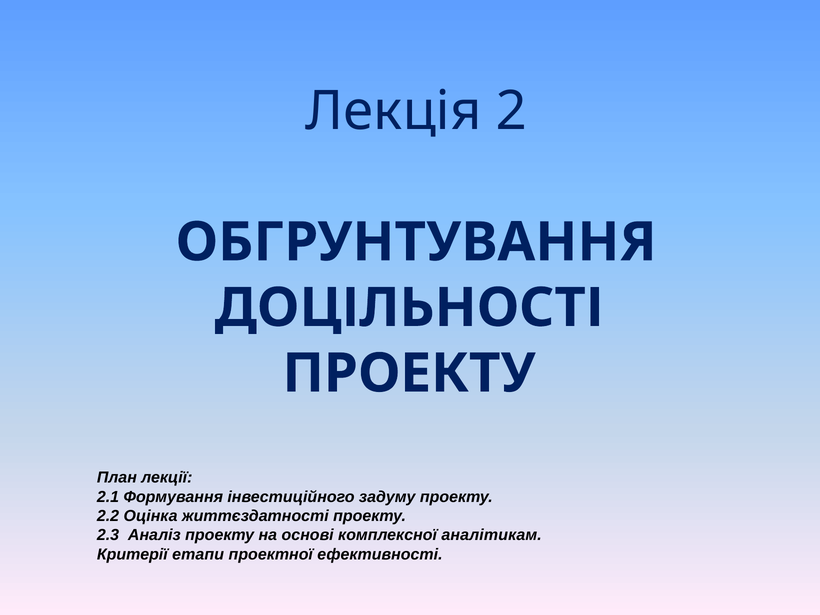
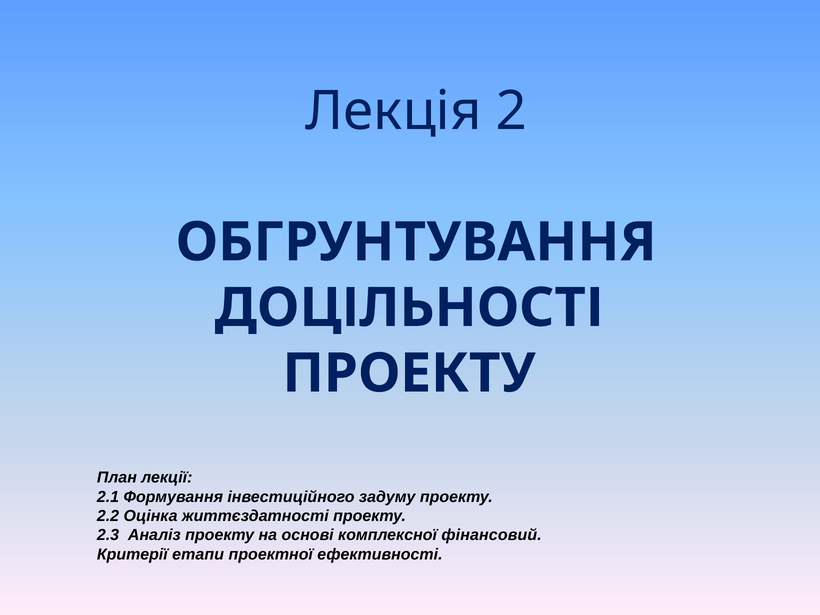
аналітикам: аналітикам -> фінансовий (492, 535)
